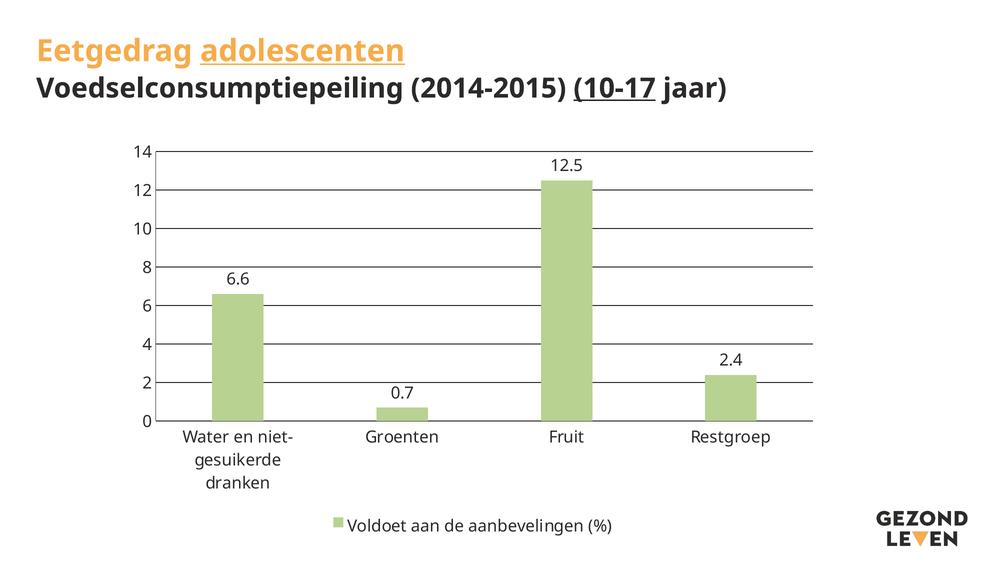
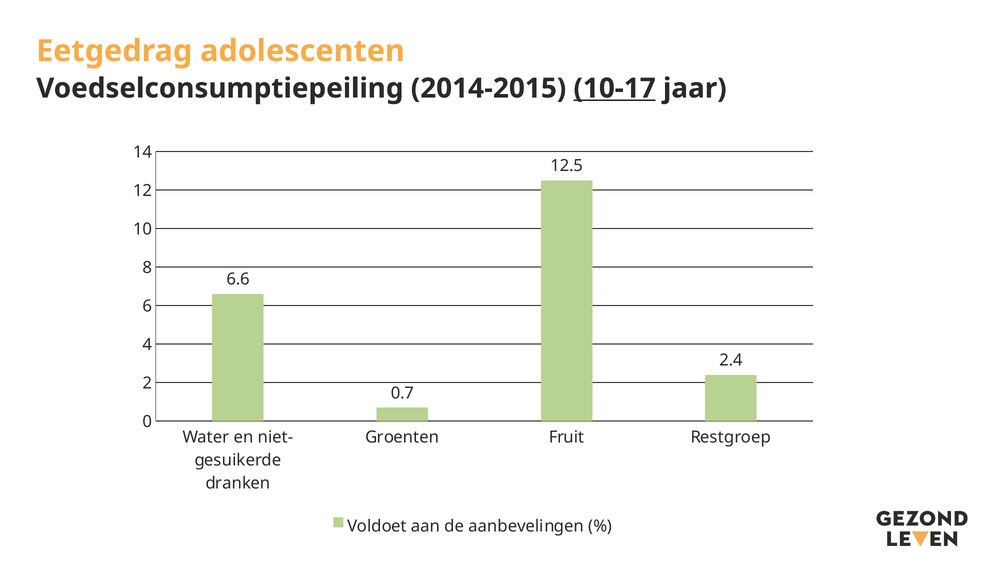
adolescenten underline: present -> none (303, 51)
